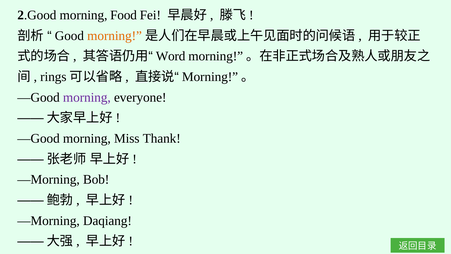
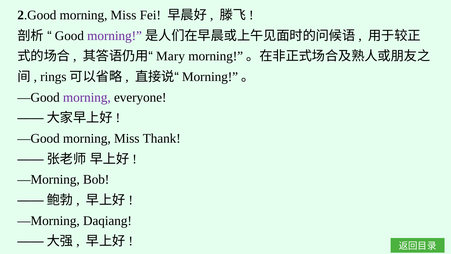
2.Good morning Food: Food -> Miss (123, 15)
morning colour: orange -> purple (115, 36)
Word: Word -> Mary (170, 56)
